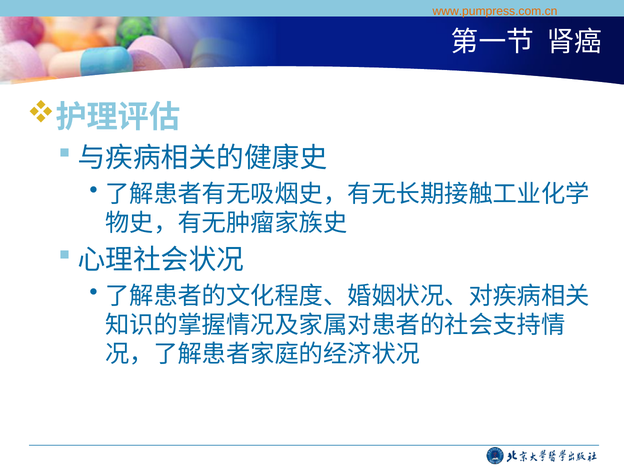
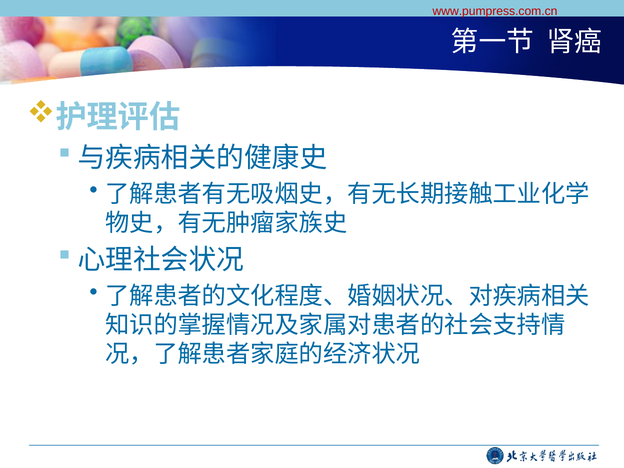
www.pumpress.com.cn colour: orange -> red (495, 11)
